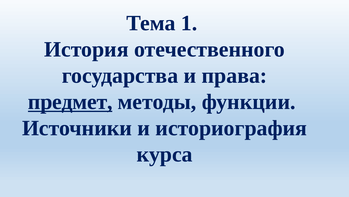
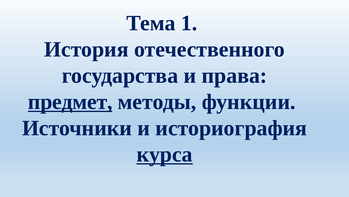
курса underline: none -> present (165, 154)
